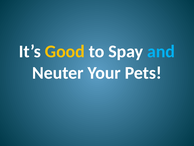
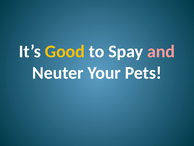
and colour: light blue -> pink (161, 51)
